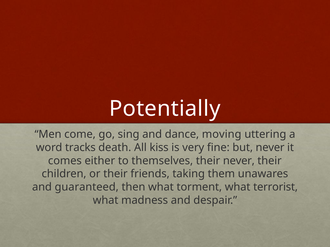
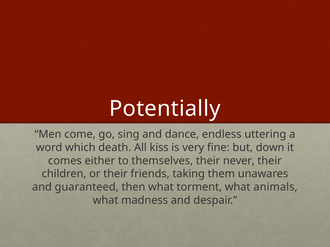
moving: moving -> endless (222, 135)
tracks: tracks -> which (80, 148)
but never: never -> down (270, 148)
terrorist: terrorist -> animals (275, 187)
